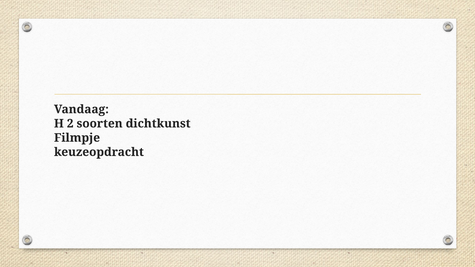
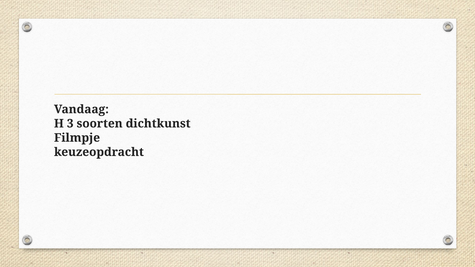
2: 2 -> 3 (70, 124)
